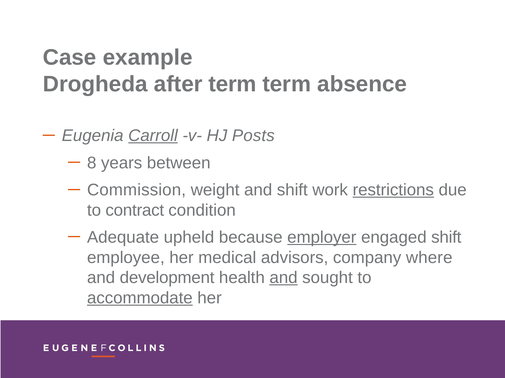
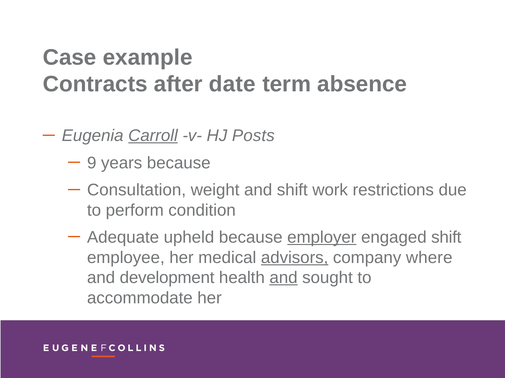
Drogheda: Drogheda -> Contracts (95, 84)
after term: term -> date (232, 84)
8: 8 -> 9 (92, 163)
years between: between -> because (179, 163)
Commission: Commission -> Consultation (137, 190)
restrictions underline: present -> none (393, 190)
contract: contract -> perform (135, 211)
advisors underline: none -> present (295, 258)
accommodate underline: present -> none (140, 298)
